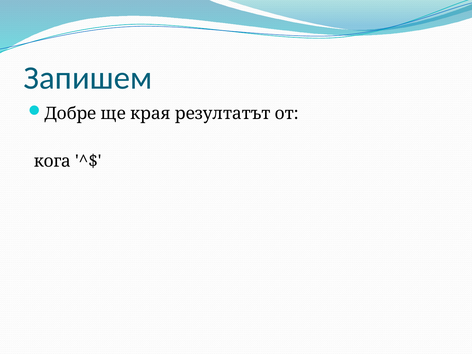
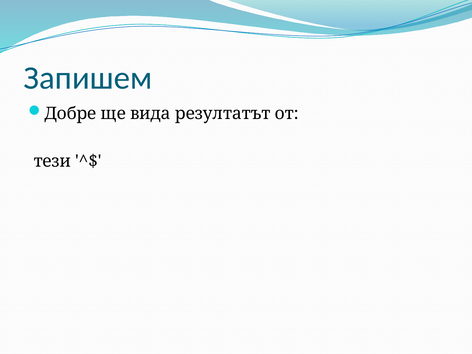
края: края -> вида (150, 114)
кога: кога -> тези (52, 161)
